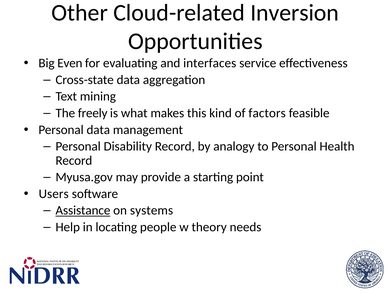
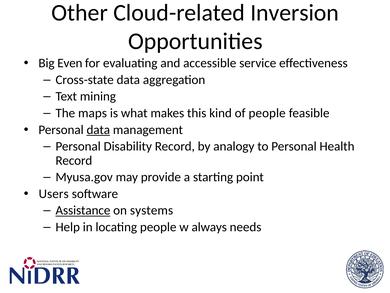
interfaces: interfaces -> accessible (210, 63)
freely: freely -> maps (93, 113)
of factors: factors -> people (267, 113)
data underline: none -> present (98, 130)
theory: theory -> always (209, 227)
